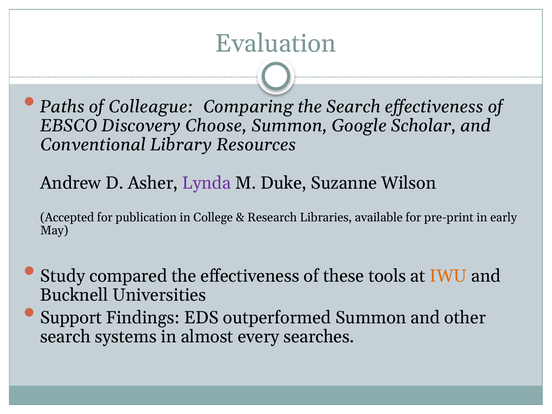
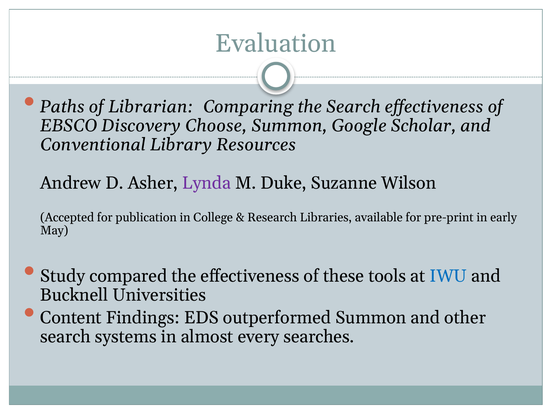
Colleague: Colleague -> Librarian (151, 107)
IWU colour: orange -> blue (448, 276)
Support: Support -> Content (71, 318)
